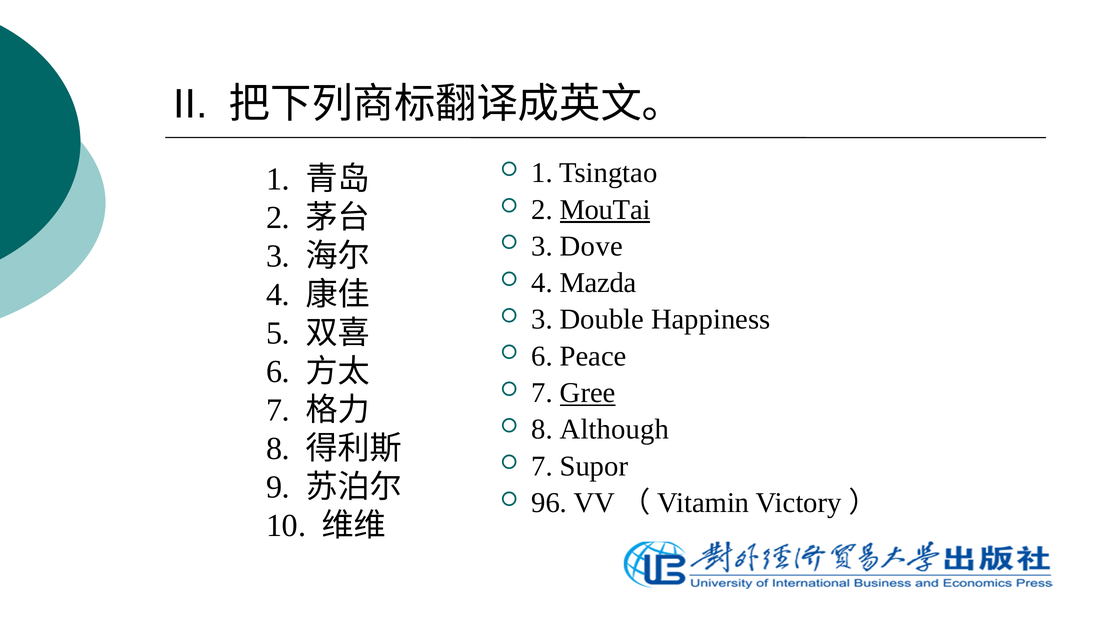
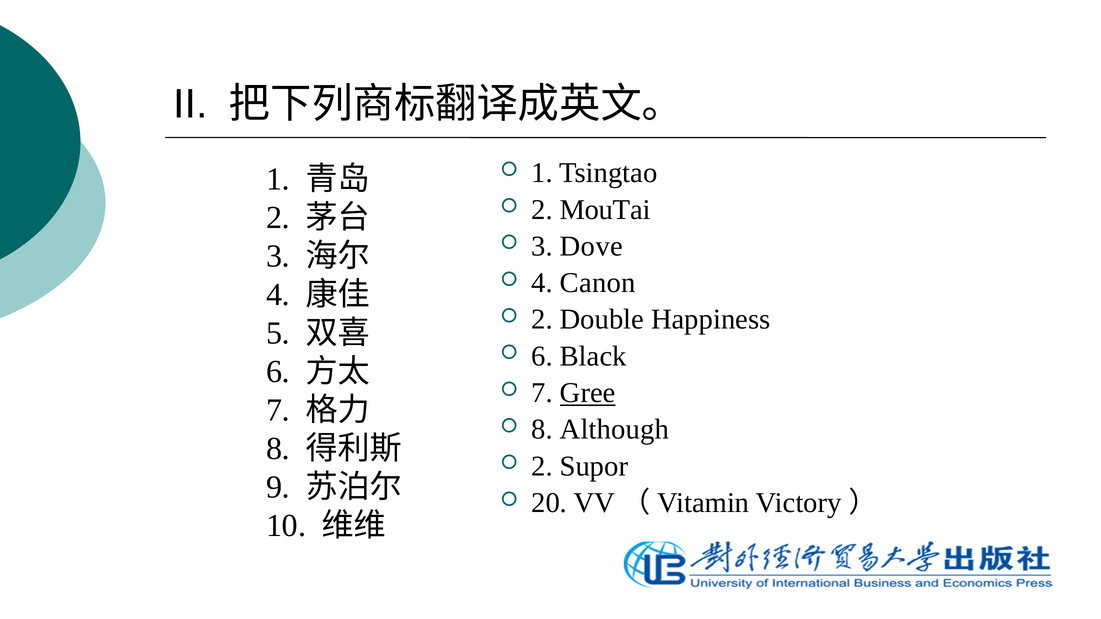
MouTai underline: present -> none (605, 210)
Mazda: Mazda -> Canon (598, 283)
3: 3 -> 2 (542, 320)
Peace: Peace -> Black (593, 356)
7: 7 -> 2 (542, 466)
96: 96 -> 20 (549, 503)
